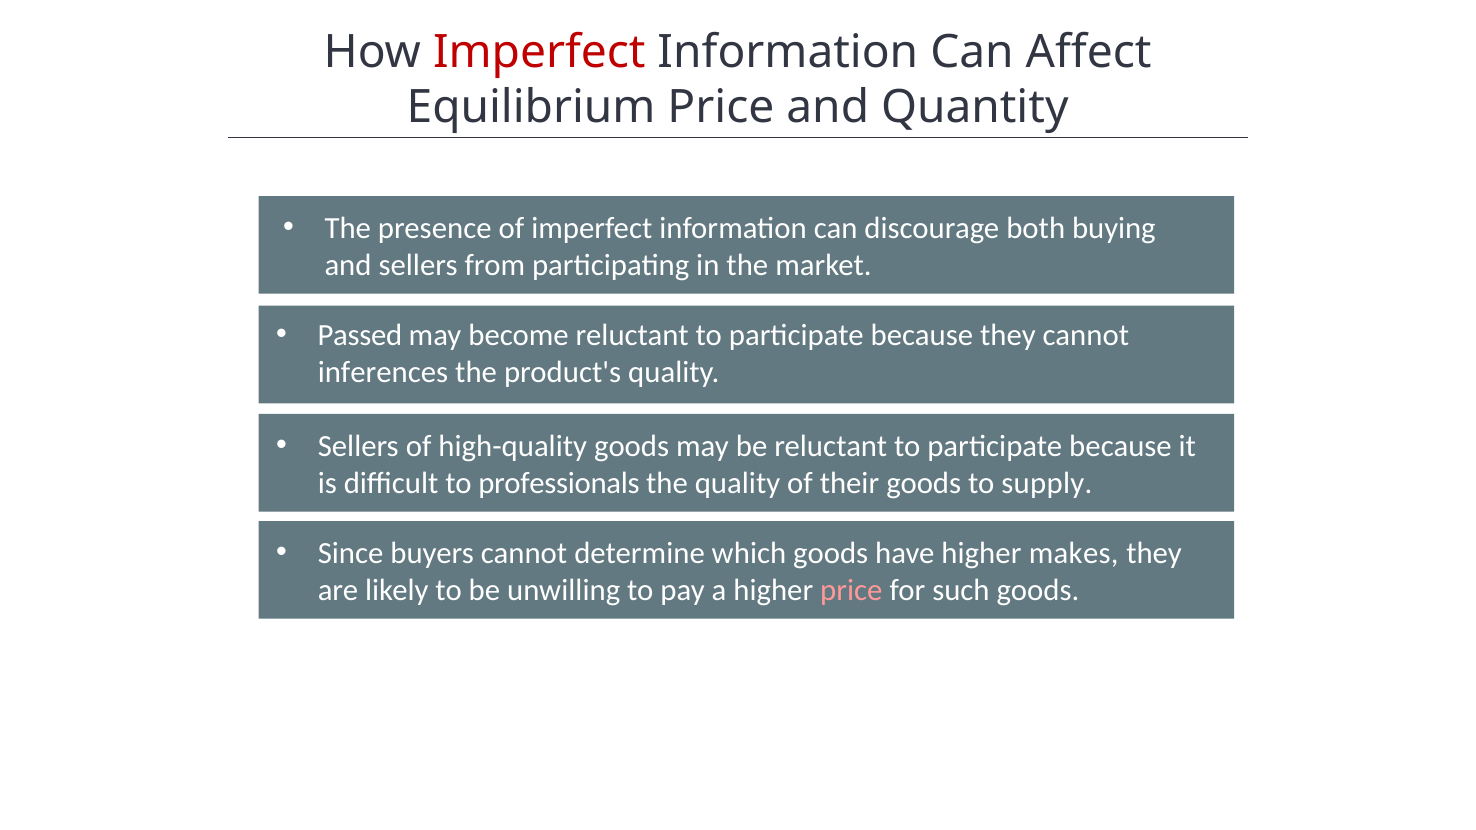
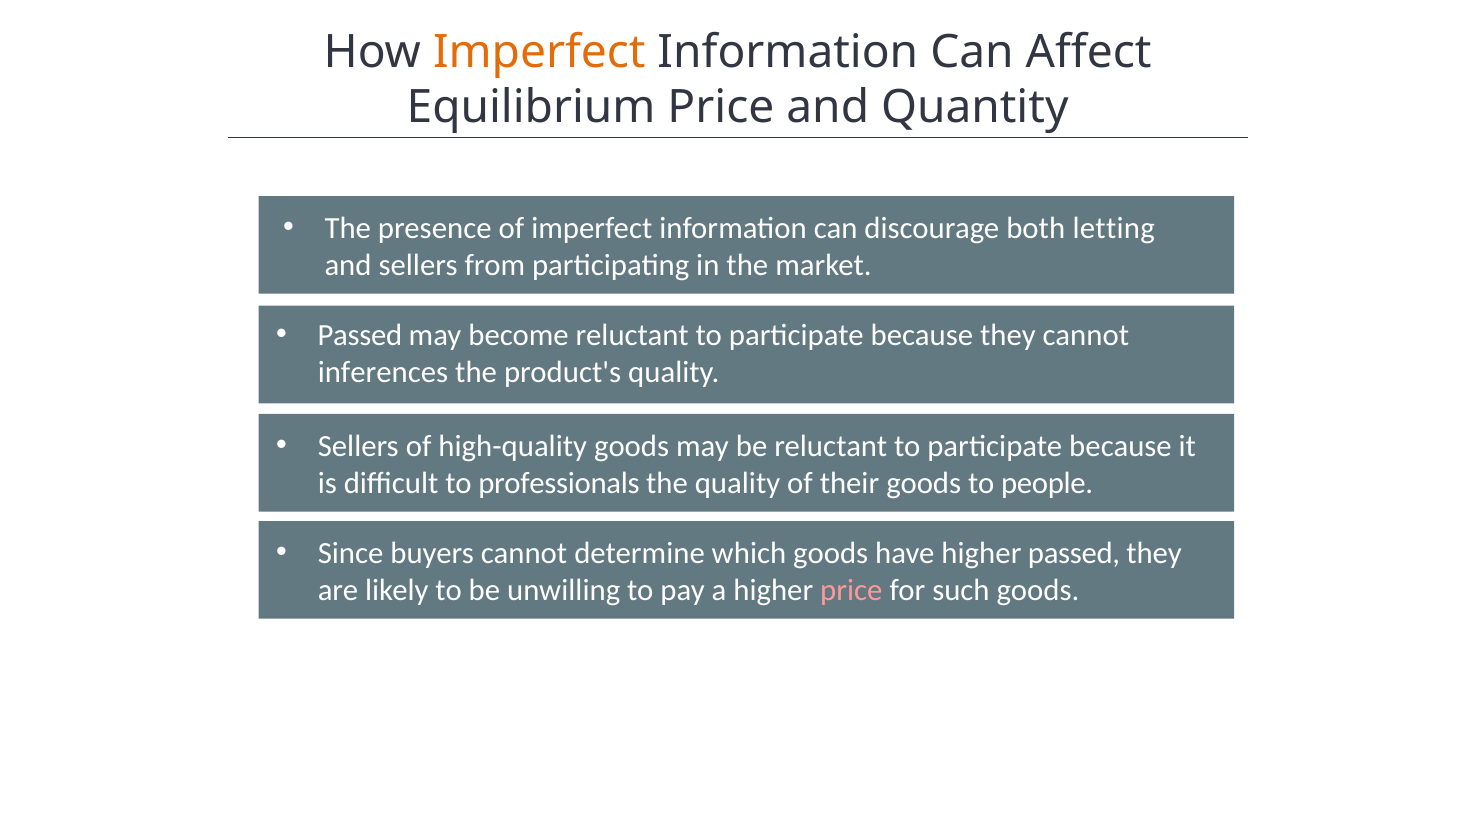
Imperfect colour: red -> orange (539, 52)
buying: buying -> letting (1114, 228)
supply: supply -> people (1047, 483)
higher makes: makes -> passed (1074, 553)
